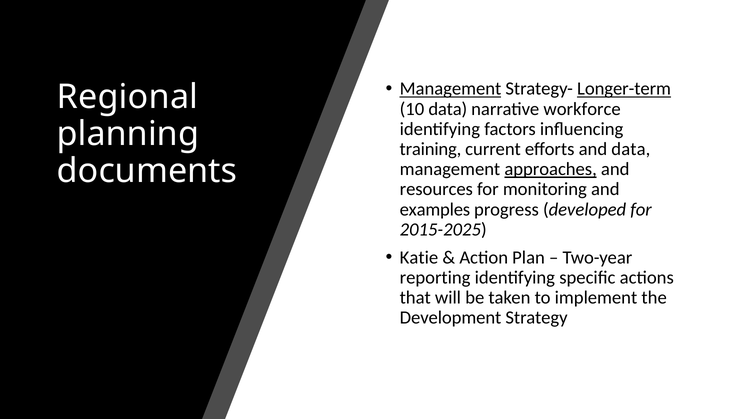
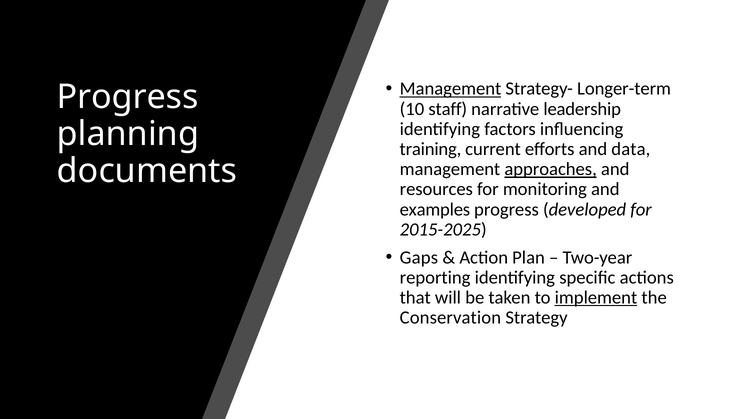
Longer-term underline: present -> none (624, 89)
Regional: Regional -> Progress (128, 97)
10 data: data -> staff (448, 109)
workforce: workforce -> leadership (582, 109)
Katie: Katie -> Gaps (419, 258)
implement underline: none -> present (596, 298)
Development: Development -> Conservation (450, 318)
